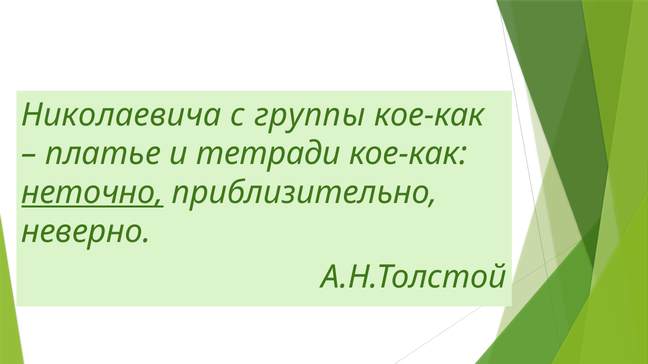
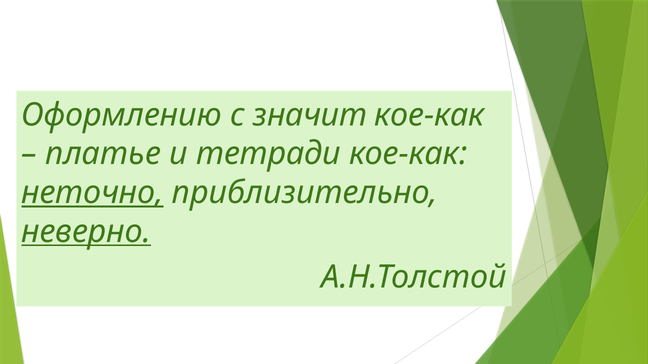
Николаевича: Николаевича -> Оформлению (122, 115)
группы: группы -> значит (310, 115)
неверно underline: none -> present (86, 232)
